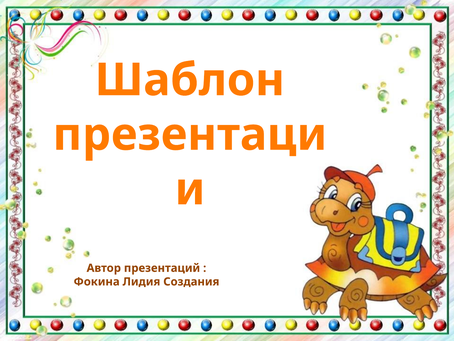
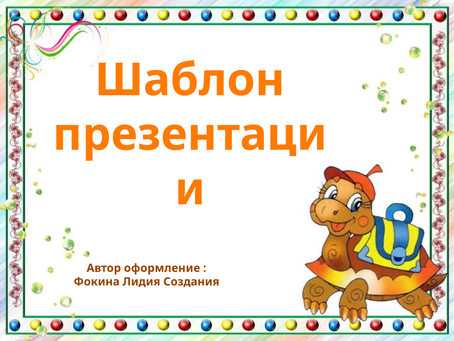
презентаций: презентаций -> оформление (162, 268)
